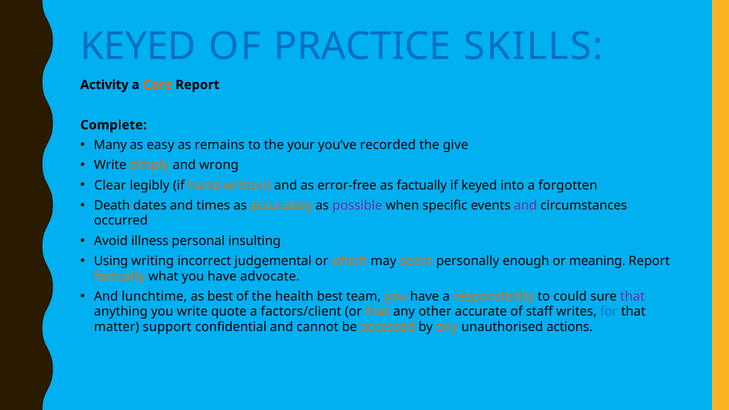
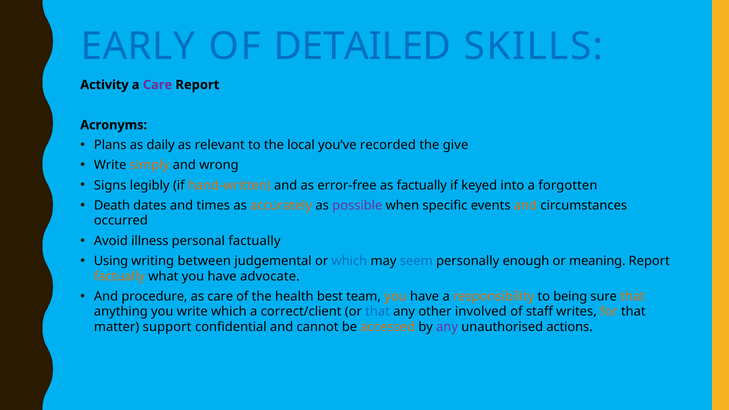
KEYED: KEYED -> EARLY (138, 46)
PRACTICE: PRACTICE -> DETAILED (363, 46)
Care colour: orange -> purple (157, 85)
Complete: Complete -> Acronyms (114, 125)
Many: Many -> Plans (110, 145)
easy: easy -> daily (161, 145)
remains: remains -> relevant (220, 145)
your: your -> local (301, 145)
Clear: Clear -> Signs (110, 185)
and colour: purple -> orange (525, 205)
personal insulting: insulting -> factually (254, 241)
incorrect: incorrect -> between (204, 261)
which colour: orange -> blue (349, 261)
seem colour: orange -> blue (416, 261)
lunchtime: lunchtime -> procedure (154, 296)
as best: best -> care (220, 296)
could: could -> being (570, 296)
that colour: purple -> orange (633, 296)
write quote: quote -> which (229, 312)
factors/client: factors/client -> correct/client (301, 312)
that colour: orange -> blue (378, 312)
accurate: accurate -> involved (481, 312)
for colour: blue -> orange (609, 312)
any colour: orange -> purple (447, 327)
